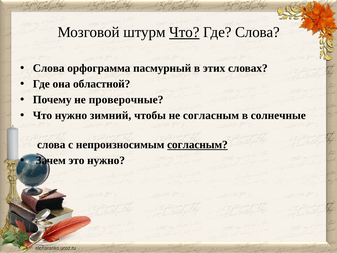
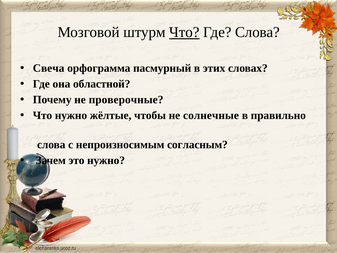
Слова: Слова -> Свеча (49, 68)
зимний: зимний -> жёлтые (111, 115)
не согласным: согласным -> солнечные (211, 115)
солнечные: солнечные -> правильно (278, 115)
согласным underline: present -> none (197, 145)
